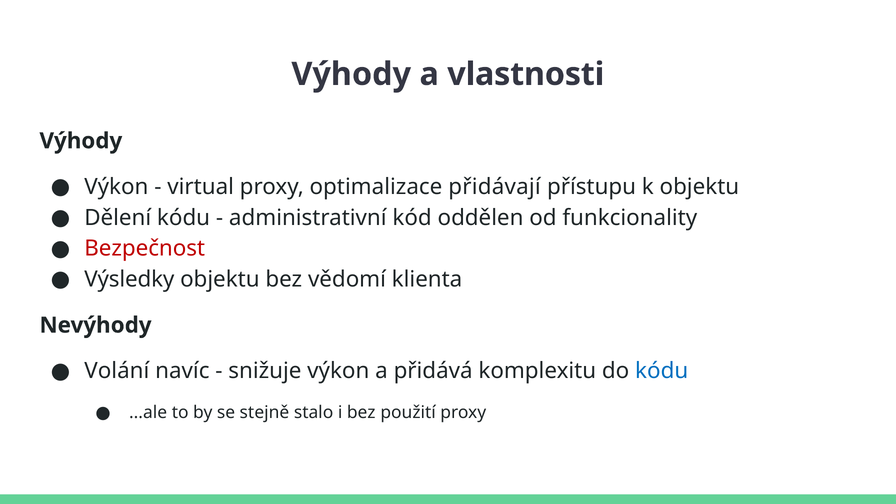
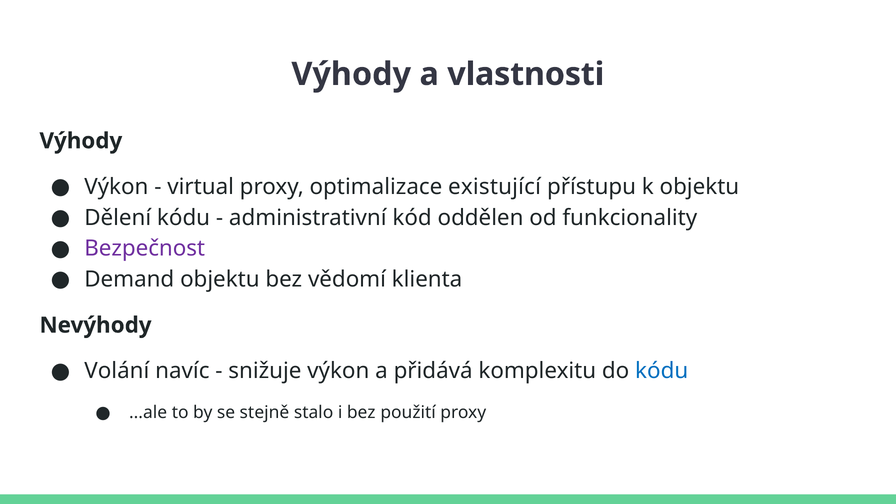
přidávají: přidávají -> existující (495, 187)
Bezpečnost colour: red -> purple (145, 249)
Výsledky: Výsledky -> Demand (129, 279)
